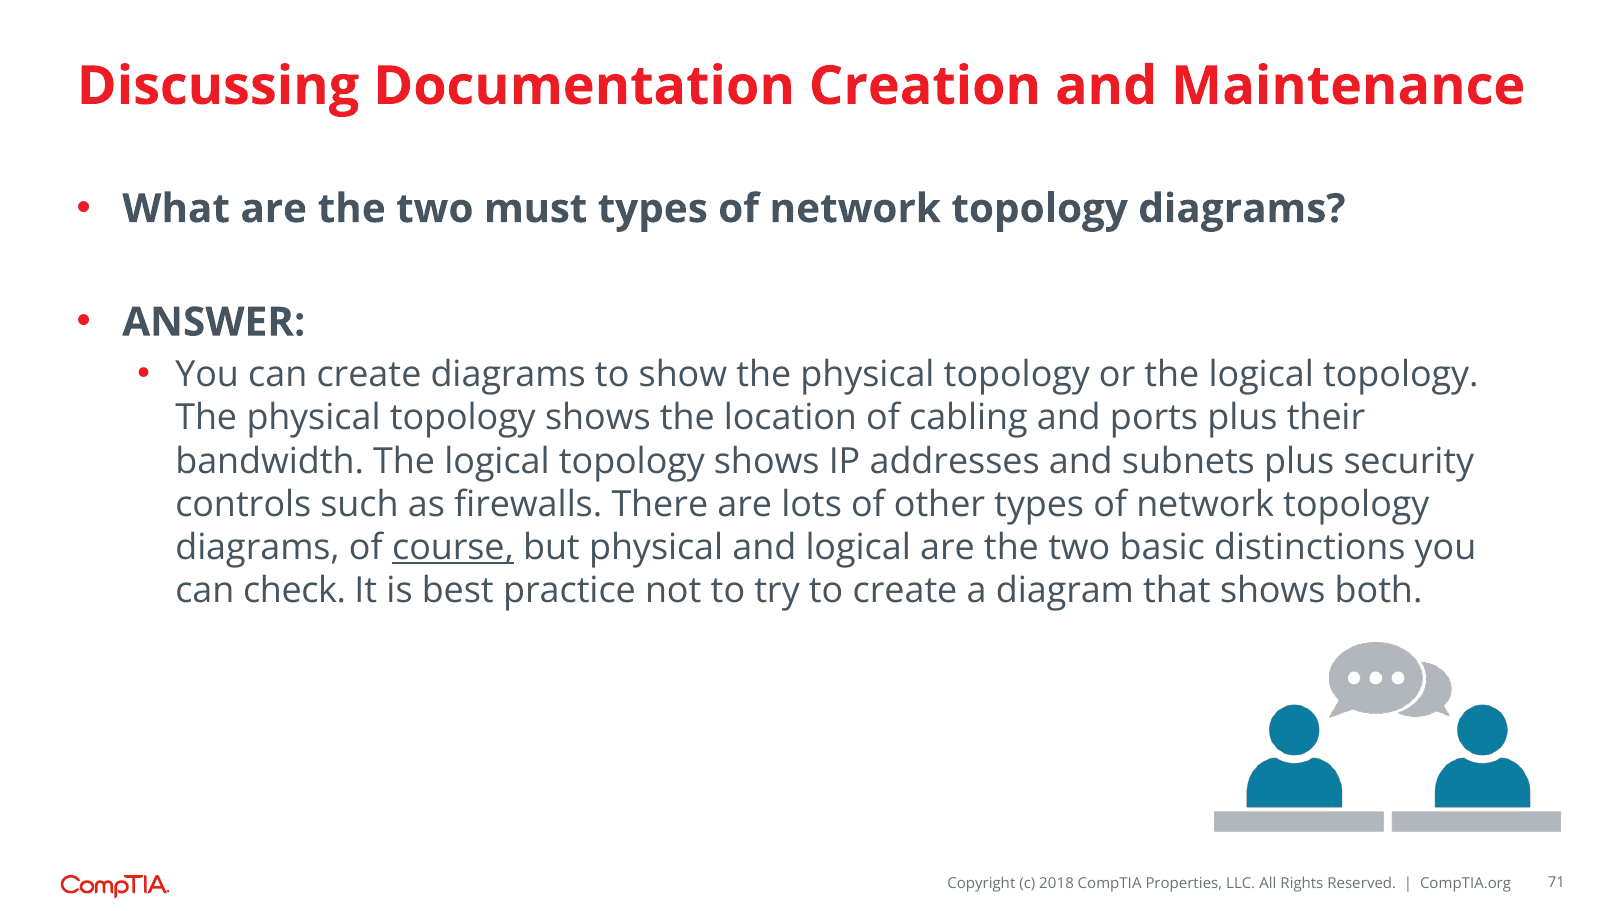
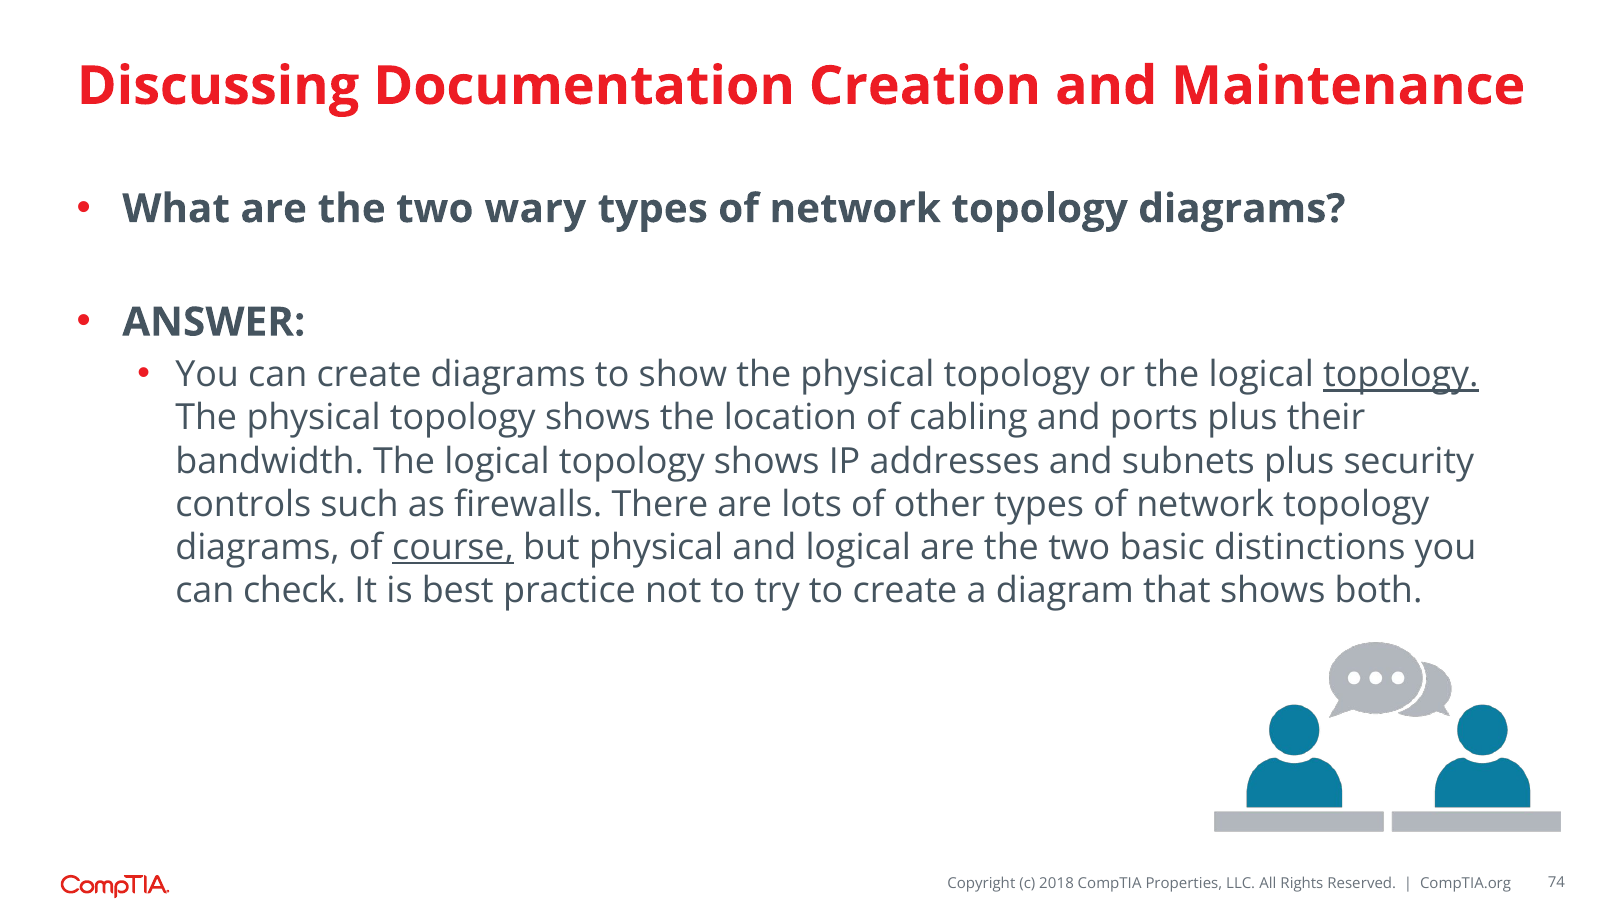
must: must -> wary (535, 209)
topology underline: none -> present (1401, 375)
71: 71 -> 74 (1556, 882)
